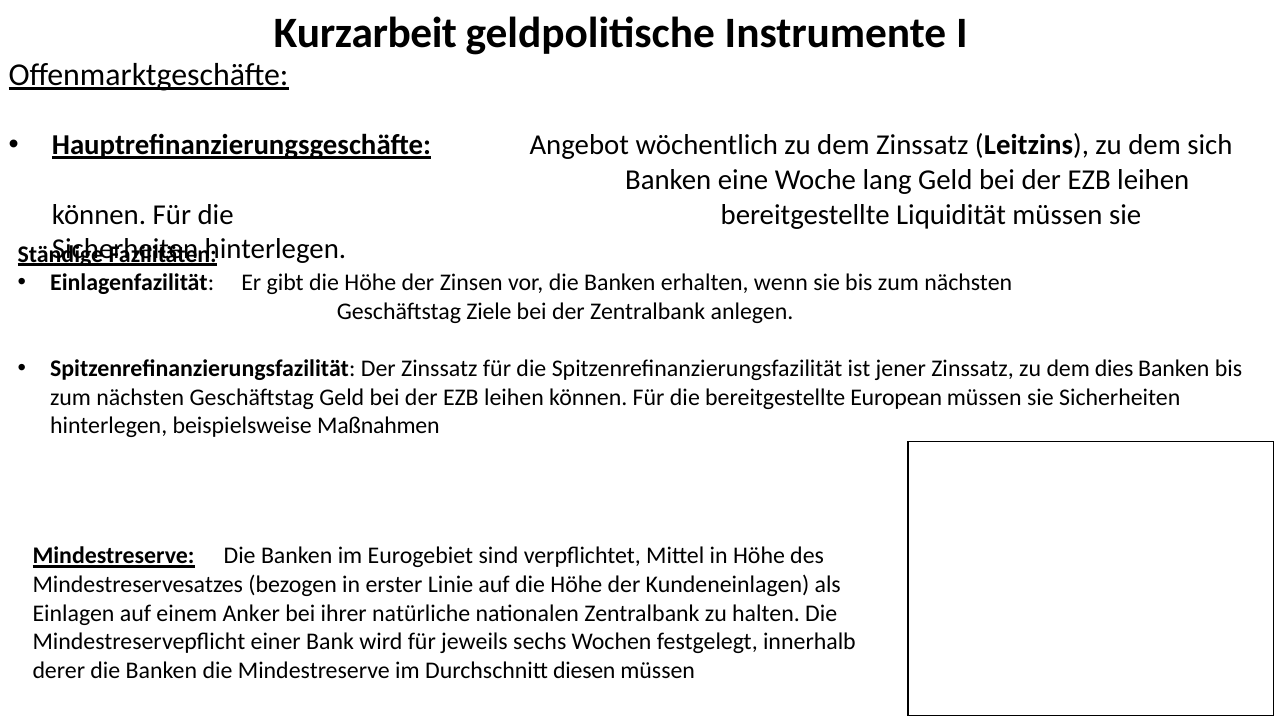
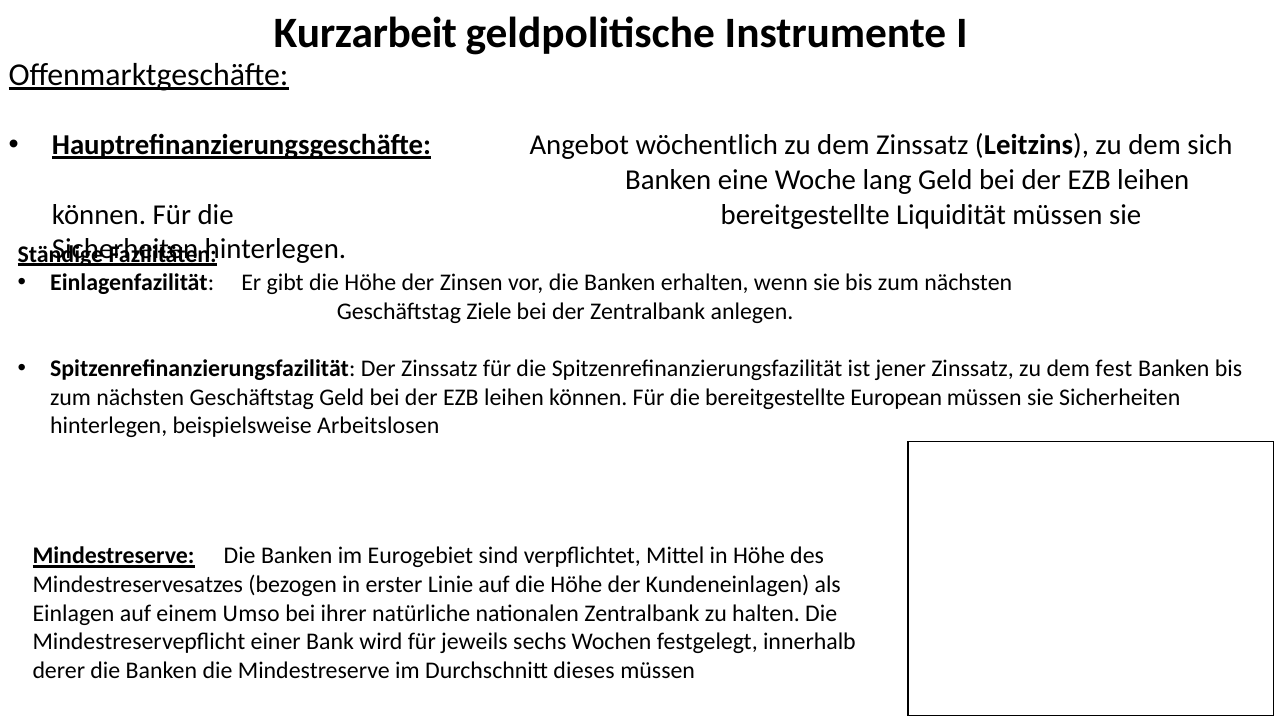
dies: dies -> fest (1114, 369)
Maßnahmen: Maßnahmen -> Arbeitslosen (378, 426)
Anker: Anker -> Umso (251, 614)
diesen: diesen -> dieses (584, 671)
